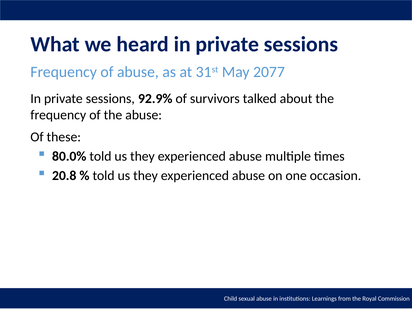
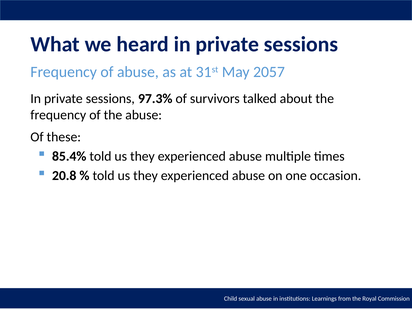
2077: 2077 -> 2057 (269, 72)
92.9%: 92.9% -> 97.3% (155, 99)
80.0%: 80.0% -> 85.4% (69, 156)
